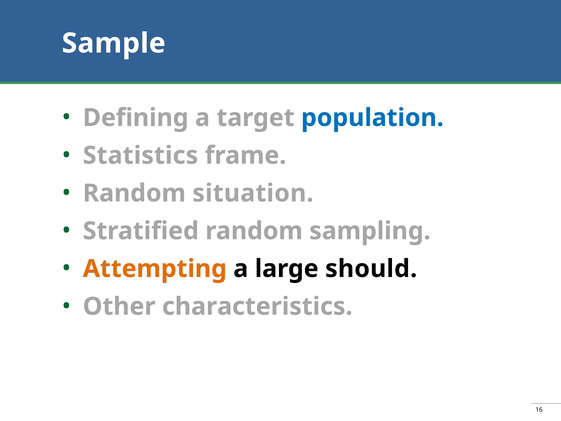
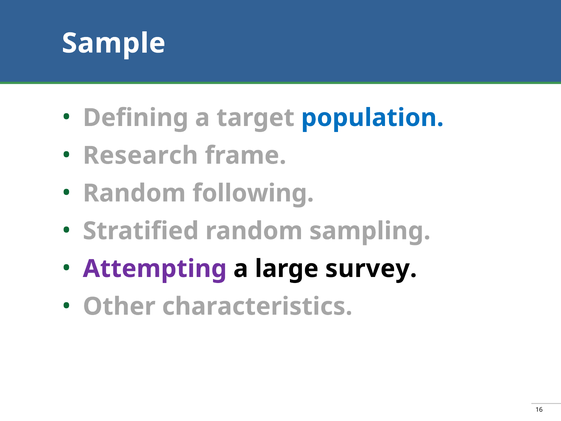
Statistics: Statistics -> Research (140, 155)
situation: situation -> following (253, 193)
Attempting colour: orange -> purple (155, 269)
should: should -> survey (371, 269)
